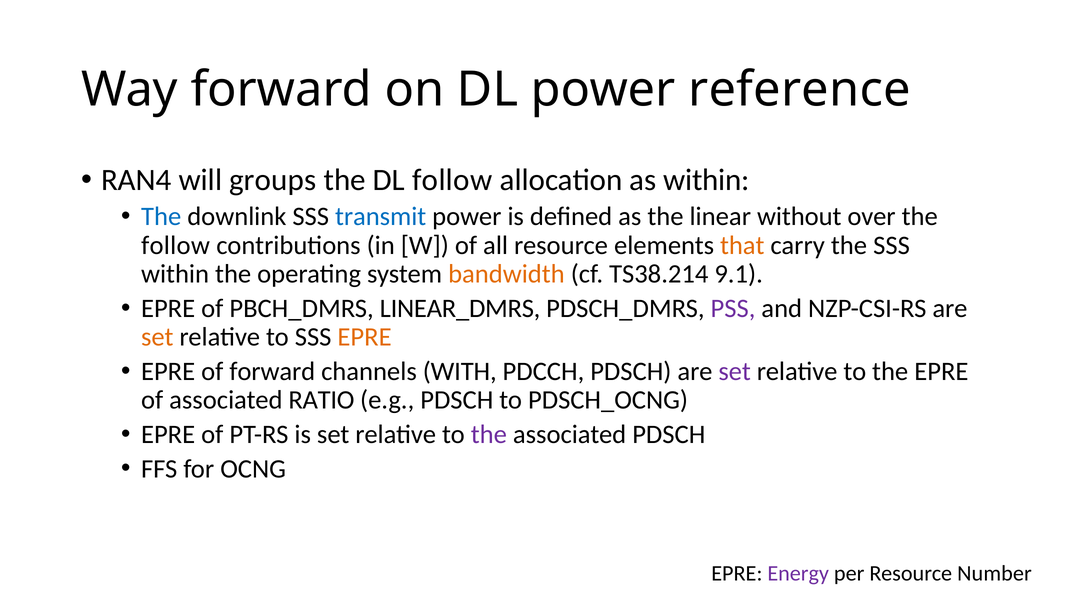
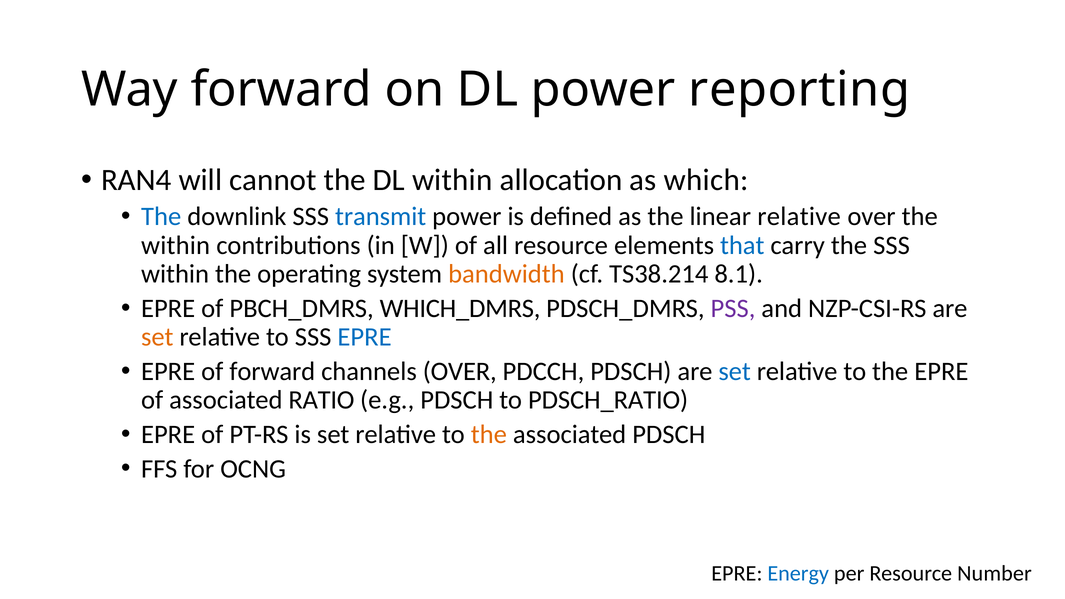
reference: reference -> reporting (799, 89)
groups: groups -> cannot (273, 180)
DL follow: follow -> within (452, 180)
as within: within -> which (706, 180)
linear without: without -> relative (799, 217)
follow: follow -> within (176, 245)
that colour: orange -> blue (742, 245)
9.1: 9.1 -> 8.1 (739, 274)
LINEAR_DMRS: LINEAR_DMRS -> WHICH_DMRS (460, 308)
EPRE colour: orange -> blue (365, 337)
channels WITH: WITH -> OVER (460, 371)
set colour: purple -> blue (735, 371)
PDSCH_OCNG: PDSCH_OCNG -> PDSCH_RATIO (608, 400)
the colour: purple -> orange (489, 435)
Energy colour: purple -> blue (798, 574)
